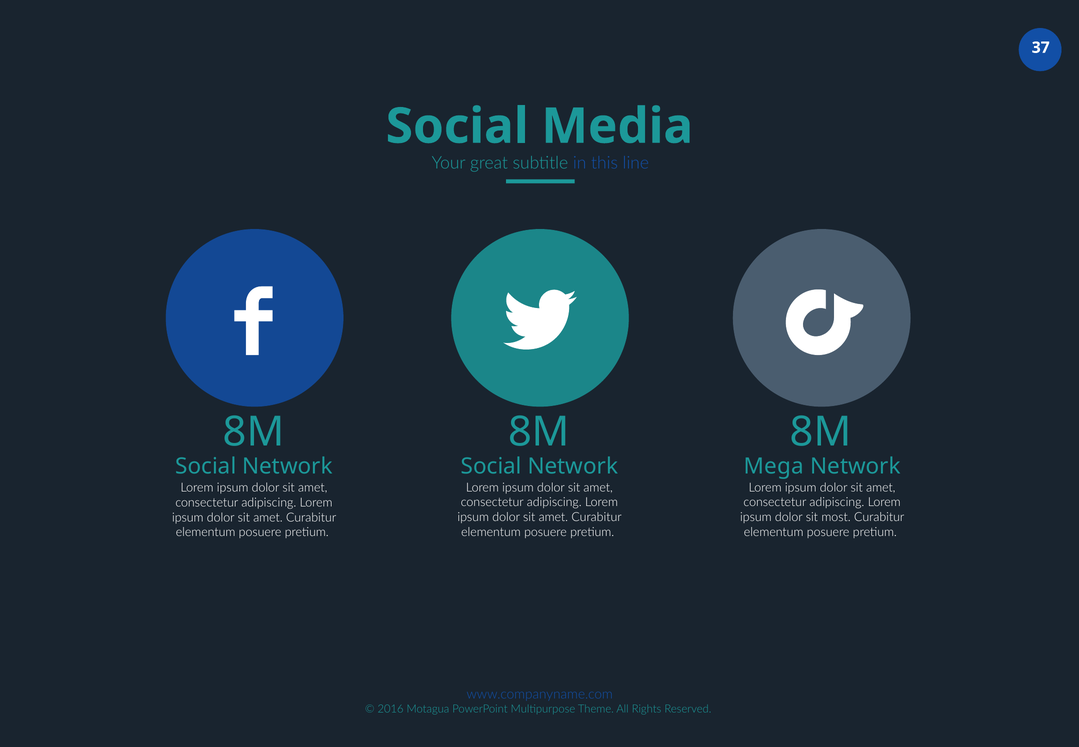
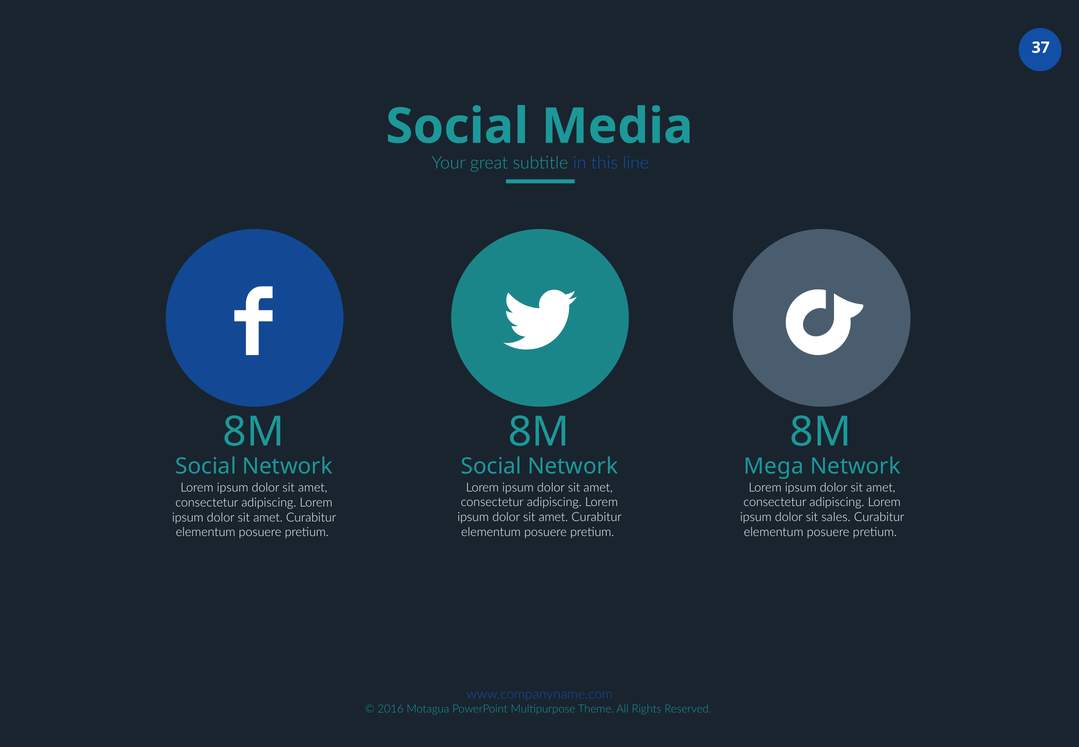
most: most -> sales (836, 517)
